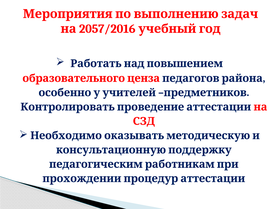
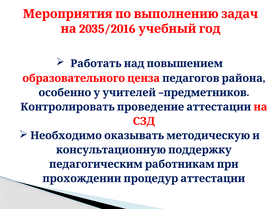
2057/2016: 2057/2016 -> 2035/2016 (107, 29)
